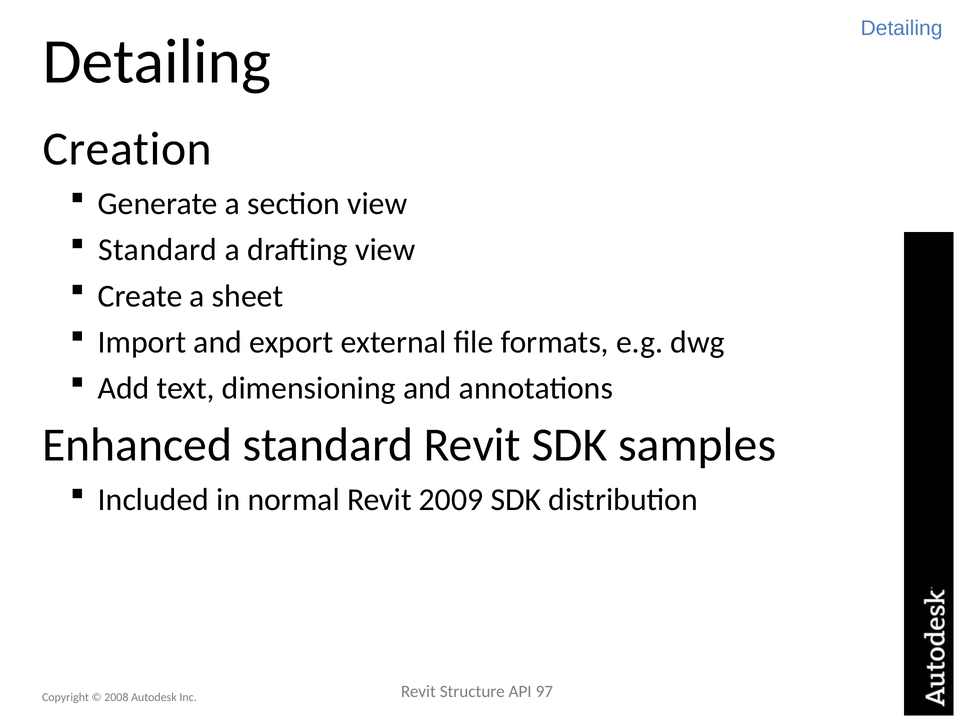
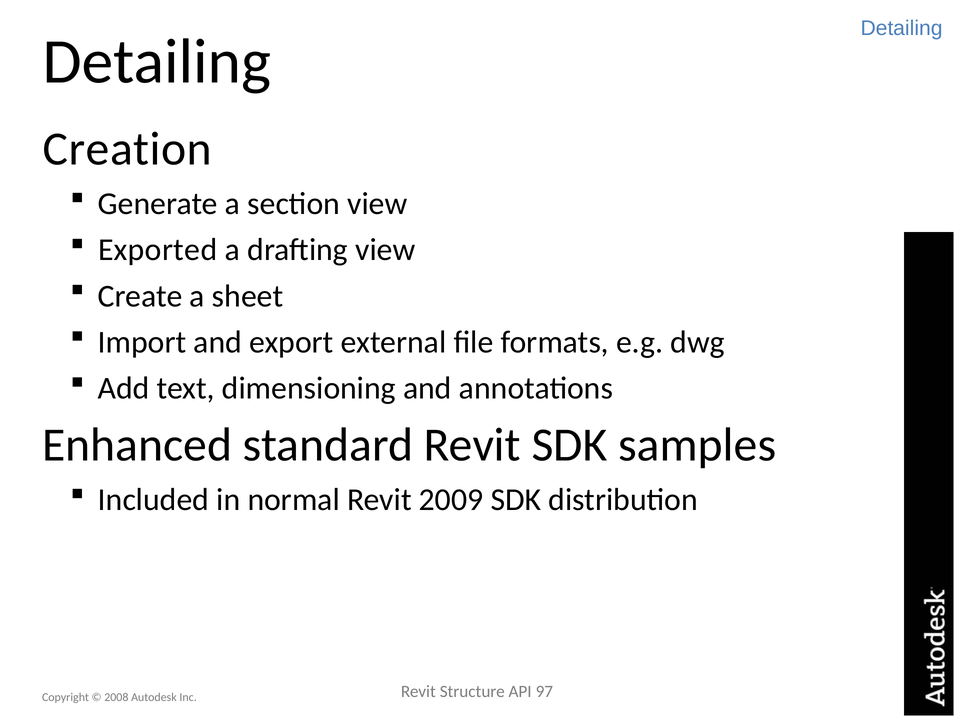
Standard: Standard -> Exported (158, 250)
